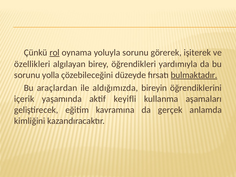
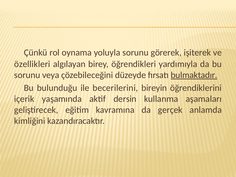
rol underline: present -> none (55, 53)
yolla: yolla -> veya (51, 75)
araçlardan: araçlardan -> bulunduğu (57, 88)
aldığımızda: aldığımızda -> becerilerini (115, 88)
keyifli: keyifli -> dersin (125, 99)
